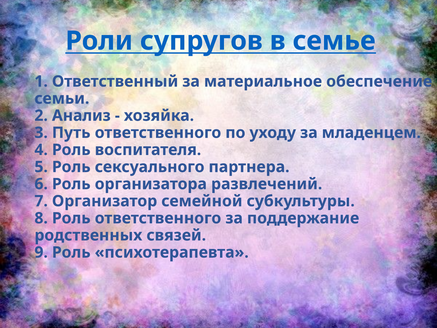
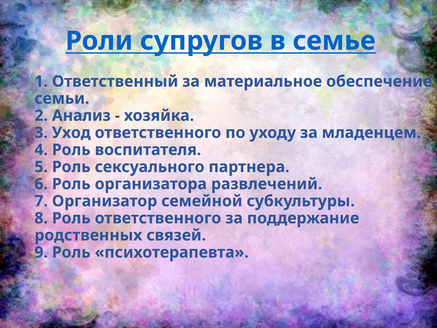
Путь: Путь -> Уход (71, 133)
